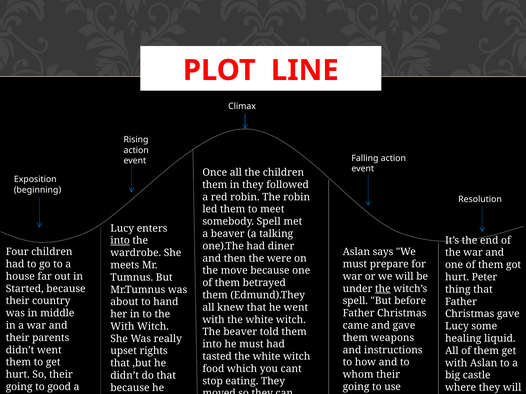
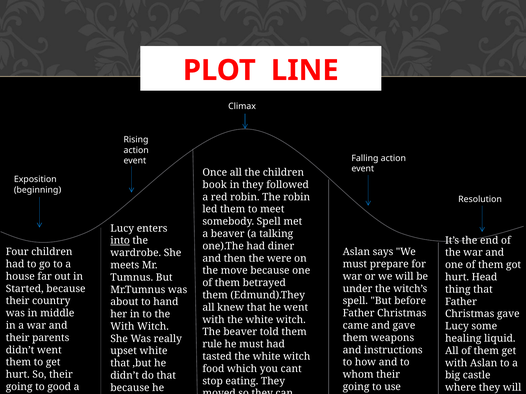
them: them -> book (215, 185)
Peter: Peter -> Head (484, 277)
the underline: present -> none (383, 289)
into: into -> rule (212, 345)
upset rights: rights -> white (154, 351)
